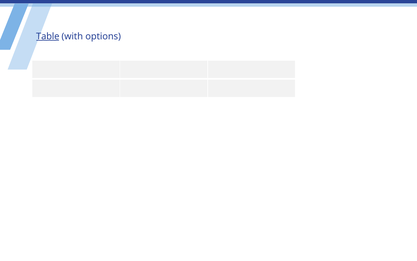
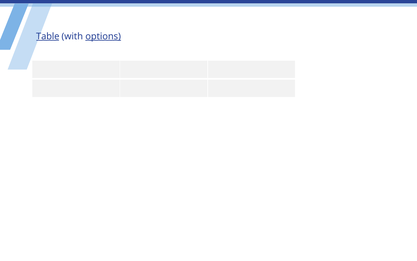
options underline: none -> present (103, 36)
